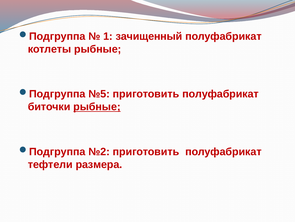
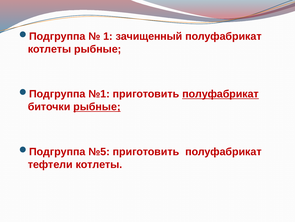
№5: №5 -> №1 (99, 94)
полуфабрикат underline: none -> present (220, 94)
№2: №2 -> №5 (99, 151)
тефтели размера: размера -> котлеты (99, 164)
